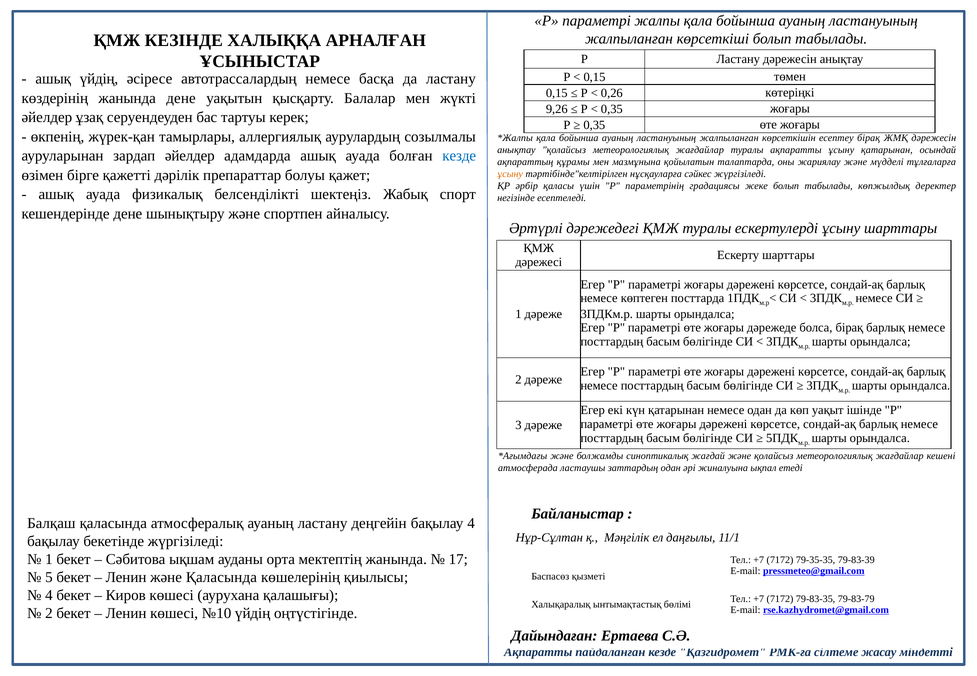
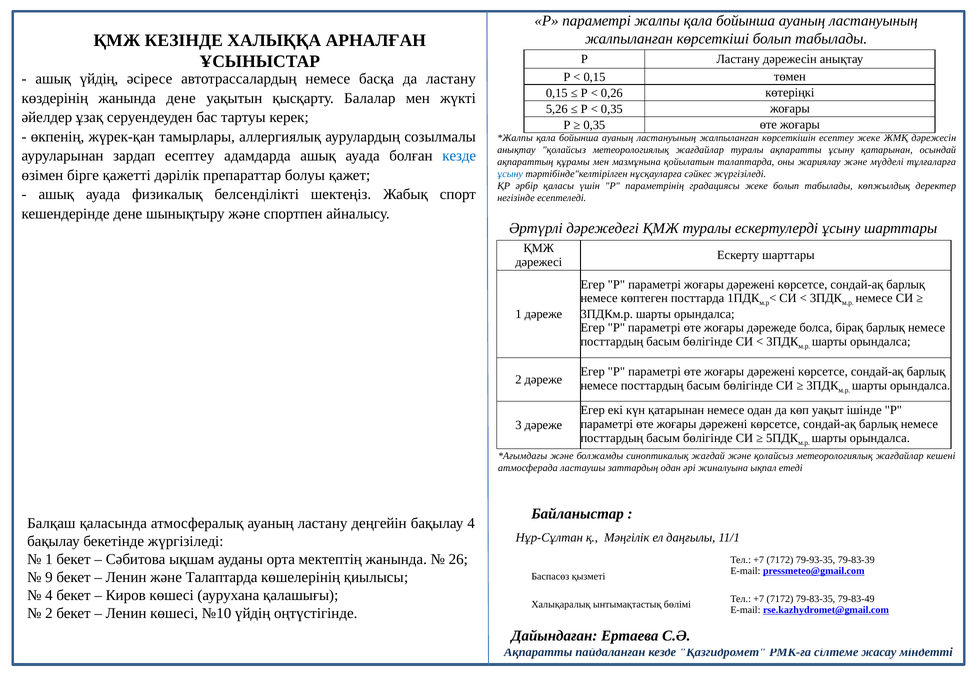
9,26: 9,26 -> 5,26 (557, 109)
есептеу бірақ: бірақ -> жеке (869, 138)
зардап әйелдер: әйелдер -> есептеу (190, 156)
ұсыну colour: orange -> blue (510, 174)
17: 17 -> 26 (458, 560)
79-35-35: 79-35-35 -> 79-93-35 (816, 560)
5: 5 -> 9 (49, 578)
және Қаласында: Қаласында -> Талаптарда (222, 578)
79-83-79: 79-83-79 -> 79-83-49 (856, 599)
